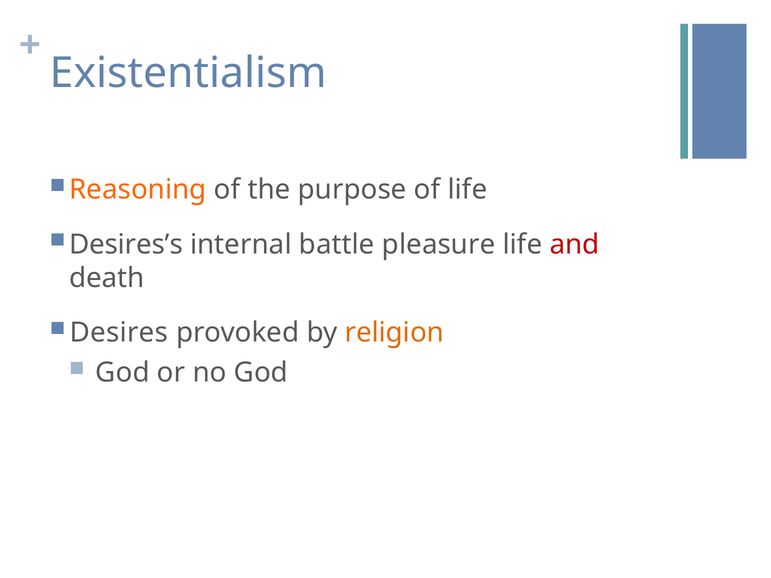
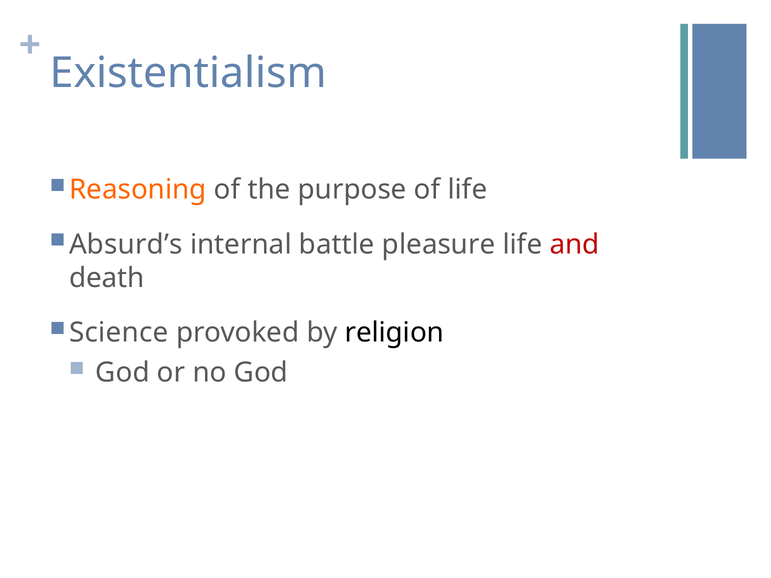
Desires’s: Desires’s -> Absurd’s (126, 245)
Desires: Desires -> Science (119, 333)
religion colour: orange -> black (394, 333)
